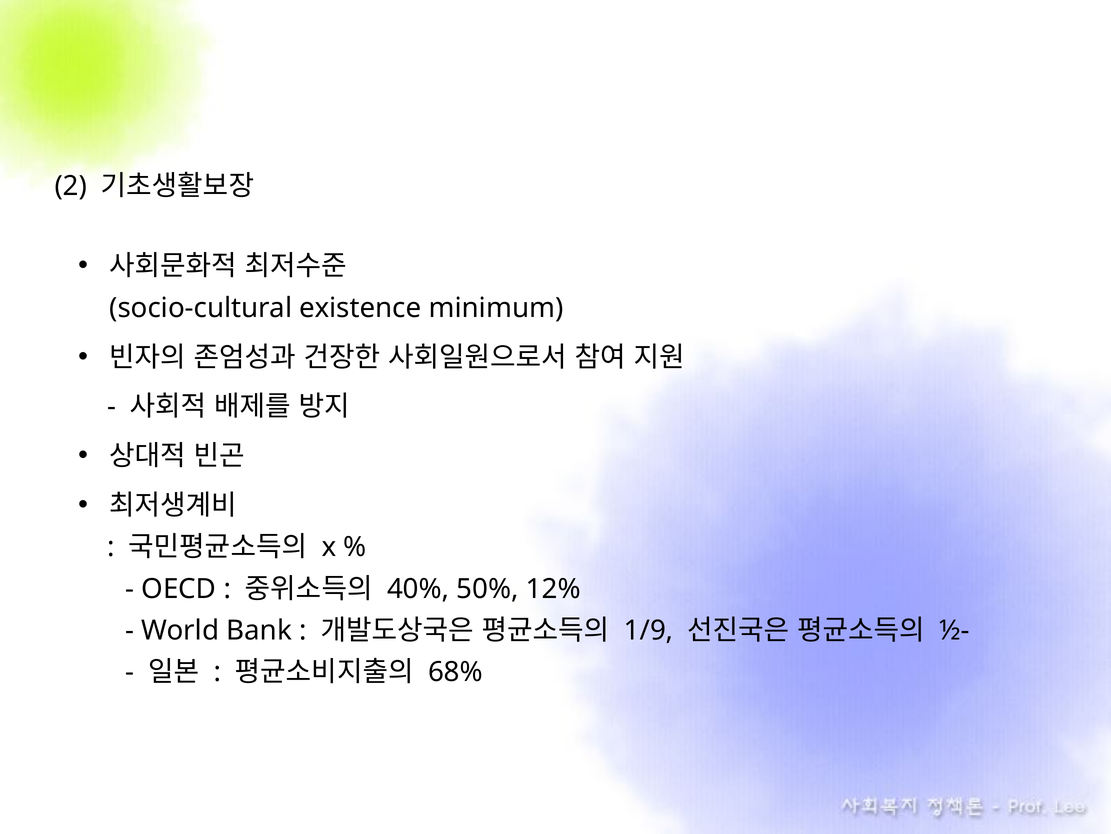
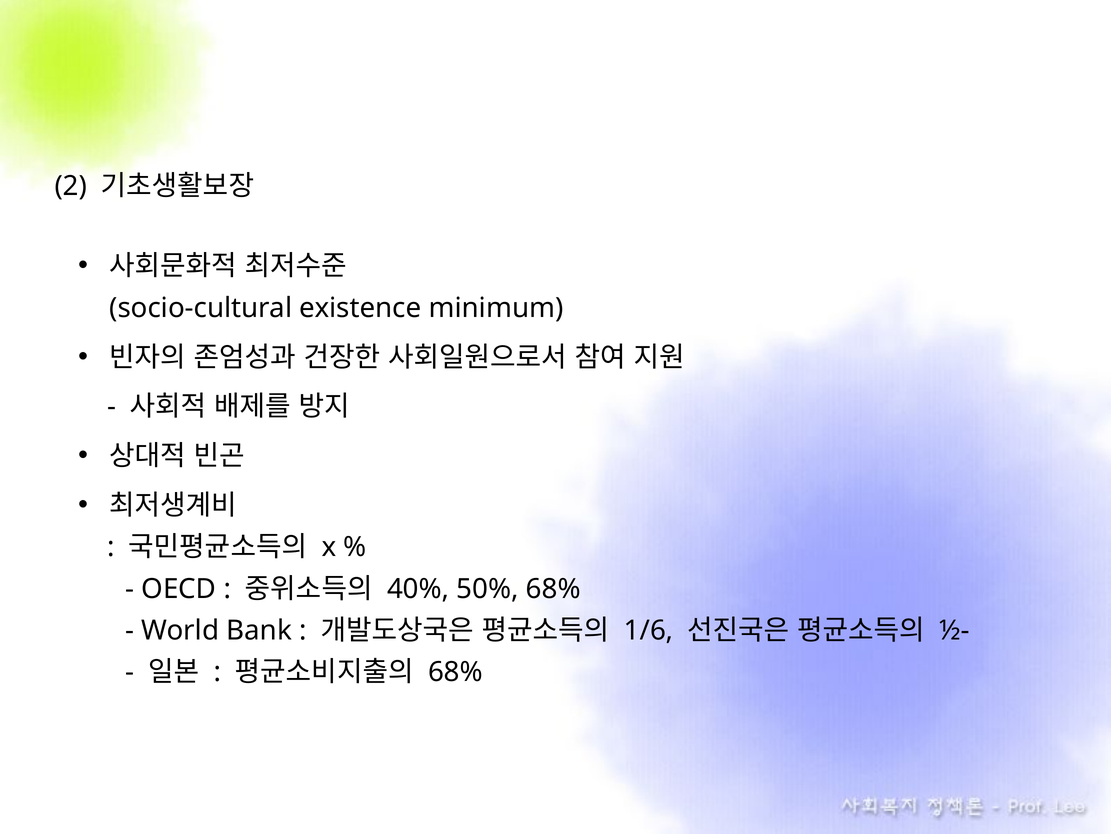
50% 12%: 12% -> 68% (553, 588)
1/9: 1/9 -> 1/6 (649, 630)
